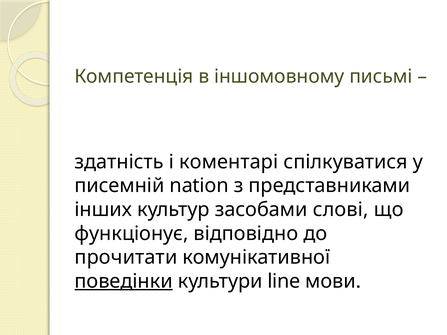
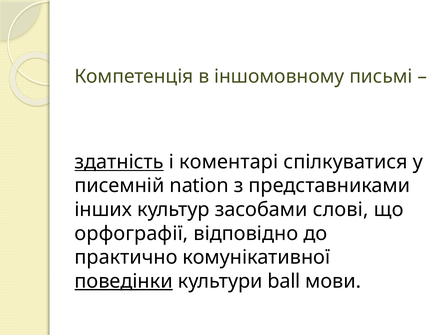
здатність underline: none -> present (119, 162)
функціонує: функціонує -> орфографії (131, 234)
прочитати: прочитати -> практично (126, 257)
line: line -> ball (284, 281)
